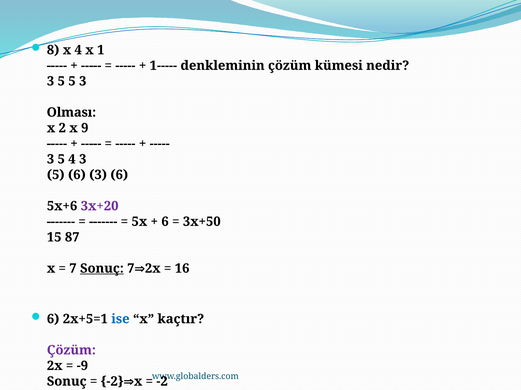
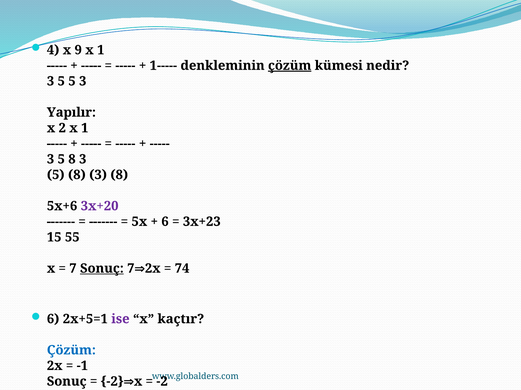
8: 8 -> 4 (53, 50)
x 4: 4 -> 9 (78, 50)
çözüm underline: none -> present (290, 66)
Olması: Olması -> Yapılır (71, 113)
2 x 9: 9 -> 1 (85, 128)
4: 4 -> 8 (72, 159)
6: 6 -> 8 (77, 175)
3 6: 6 -> 8 (119, 175)
3x+50: 3x+50 -> 3x+23 (202, 222)
87: 87 -> 55 (72, 238)
16: 16 -> 74 (182, 269)
ise colour: blue -> purple (120, 320)
Çözüm colour: purple -> blue (71, 351)
-9: -9 -> -1 (82, 366)
